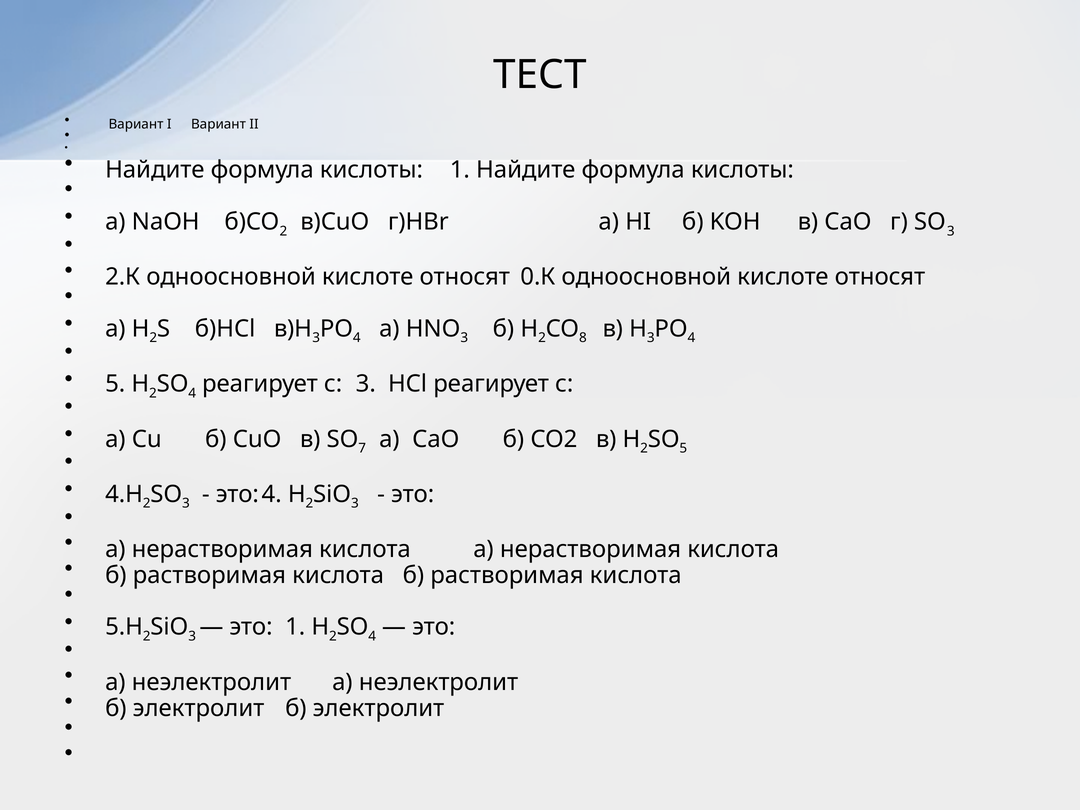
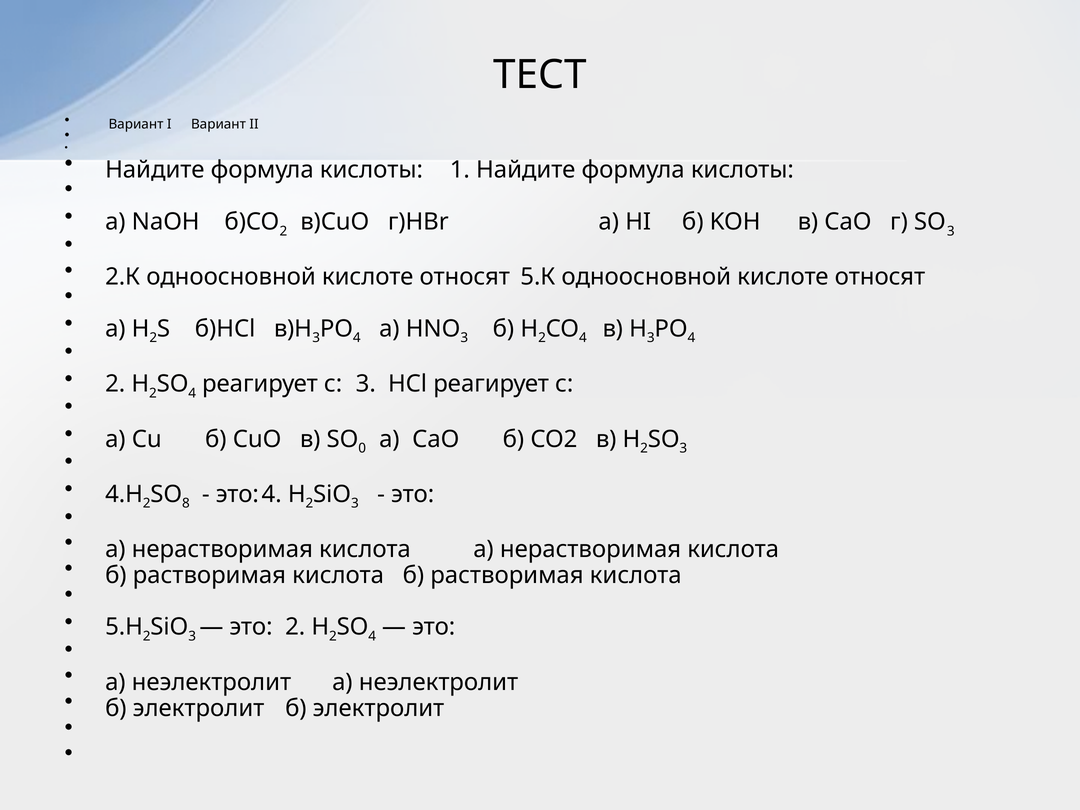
0.К: 0.К -> 5.К (538, 277)
8: 8 -> 4 (583, 338)
5: 5 -> 2 (115, 384)
7: 7 -> 0 (362, 448)
5: 5 -> 3 (683, 448)
3: 3 -> 8 (186, 503)
это 1: 1 -> 2 (295, 627)
